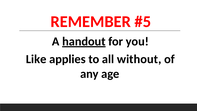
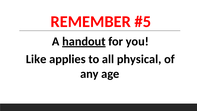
without: without -> physical (139, 59)
